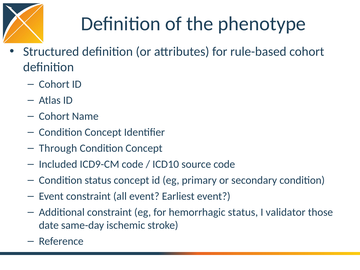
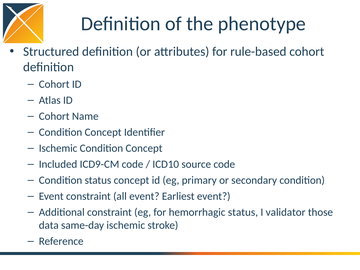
Through: Through -> Ischemic (58, 148)
date: date -> data (49, 225)
